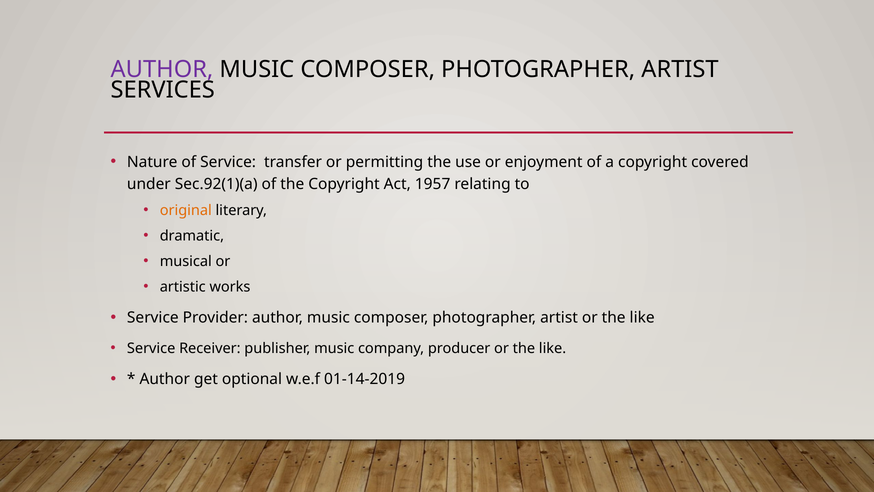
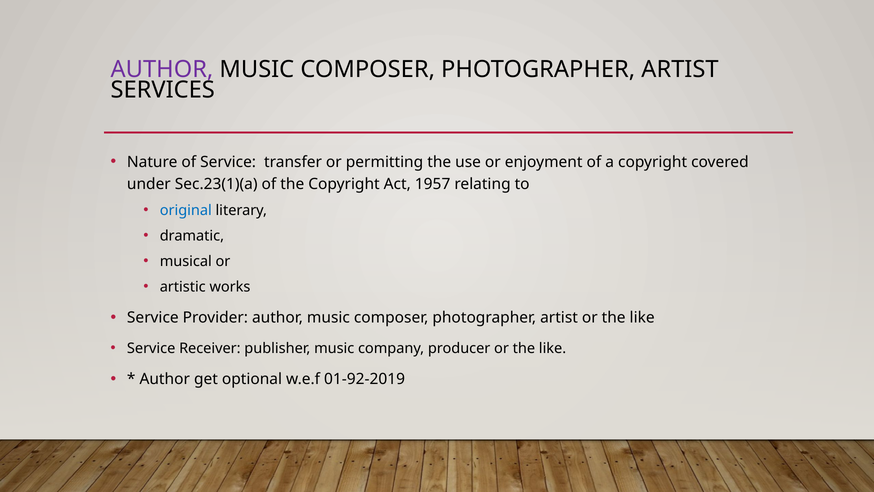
Sec.92(1)(a: Sec.92(1)(a -> Sec.23(1)(a (216, 184)
original colour: orange -> blue (186, 210)
01-14-2019: 01-14-2019 -> 01-92-2019 (365, 379)
